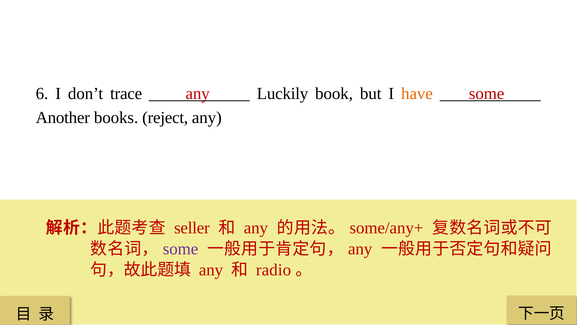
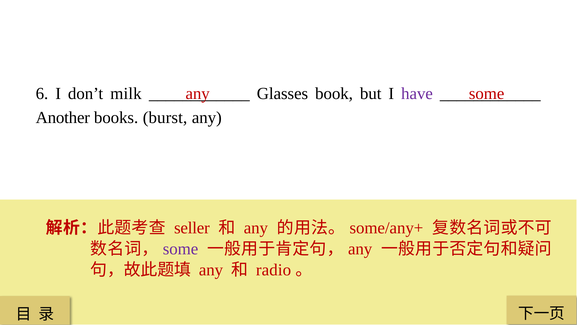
trace: trace -> milk (126, 93)
Luckily: Luckily -> Glasses (282, 93)
have colour: orange -> purple (417, 93)
reject: reject -> burst (165, 118)
